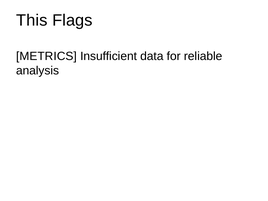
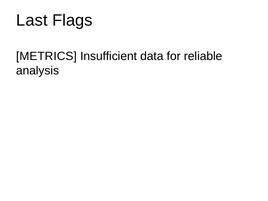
This: This -> Last (32, 20)
